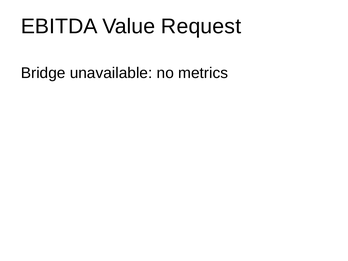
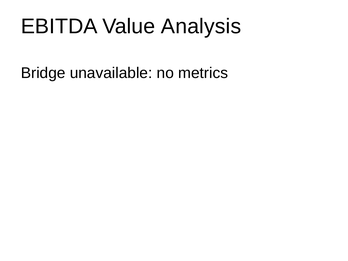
Request: Request -> Analysis (201, 26)
